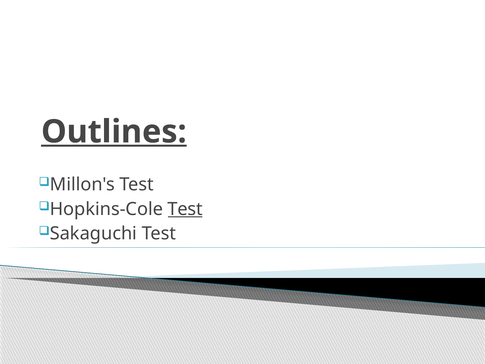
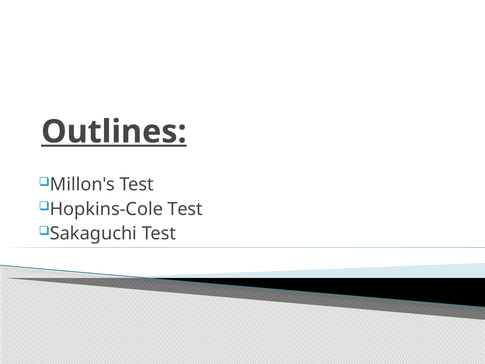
Test underline: present -> none (185, 209)
